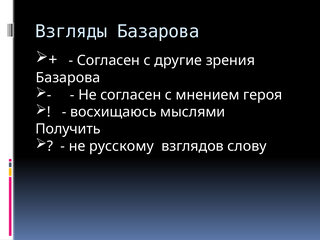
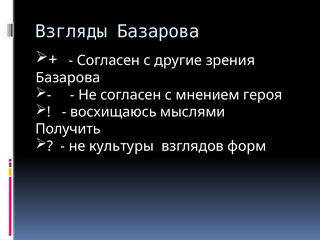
русскому: русскому -> культуры (121, 146)
слову: слову -> форм (247, 146)
